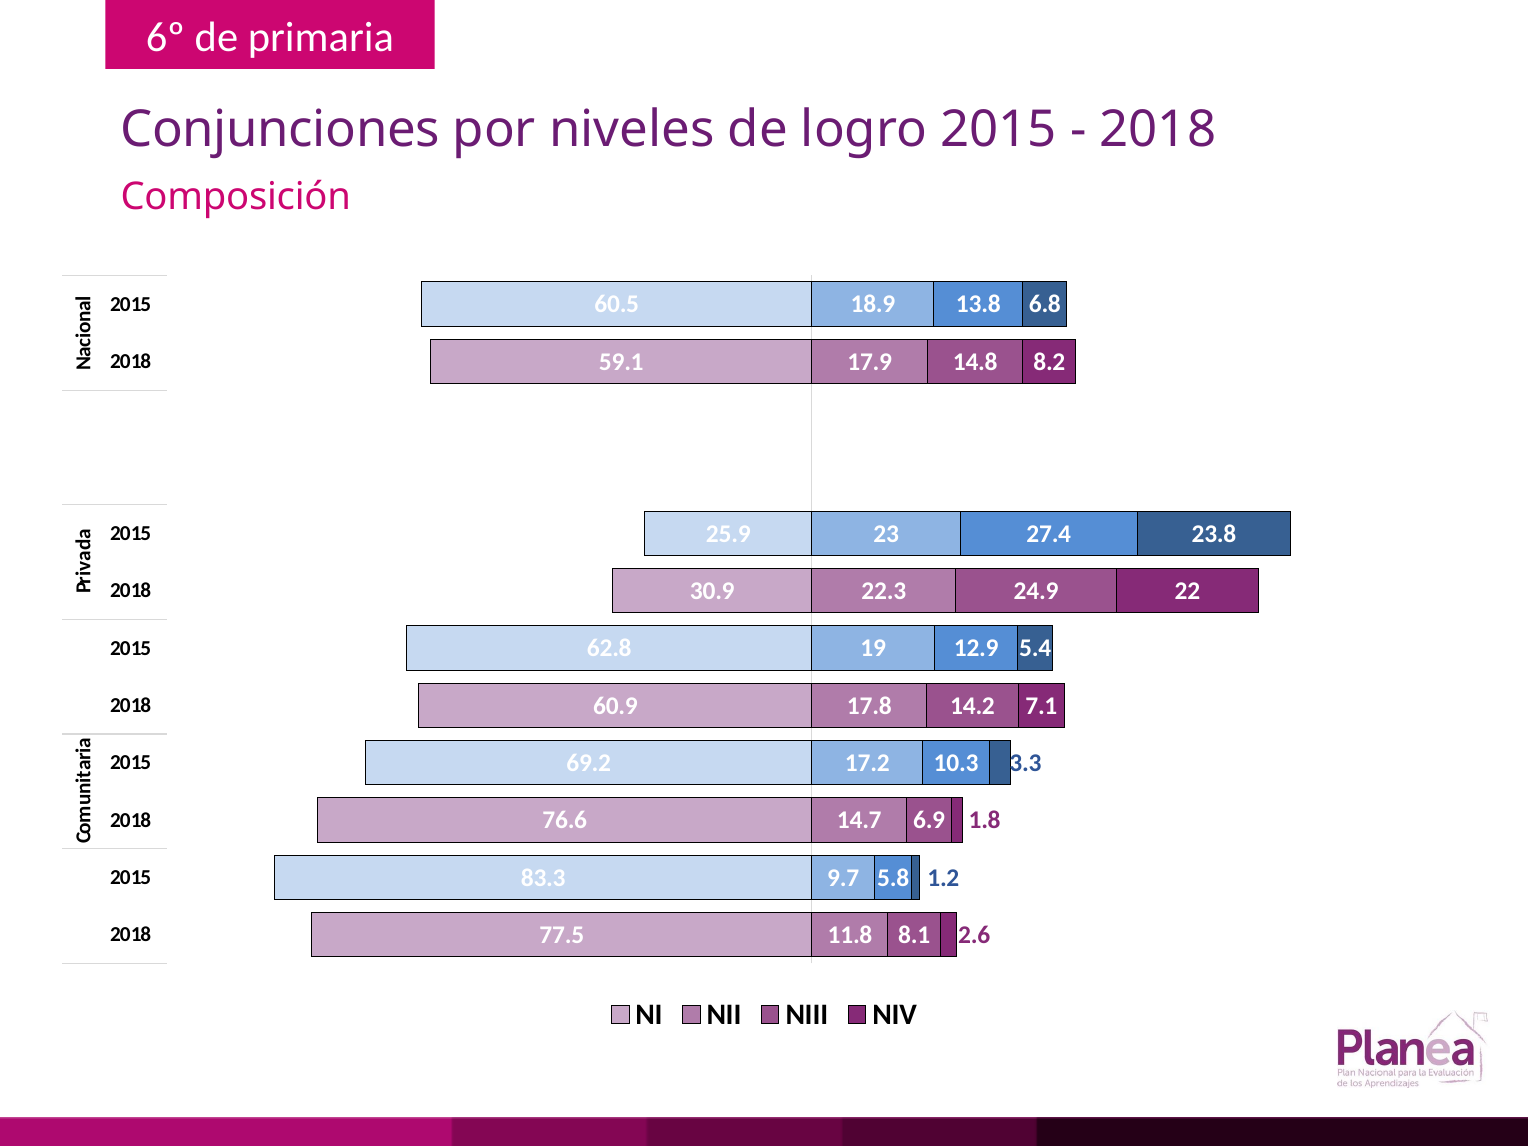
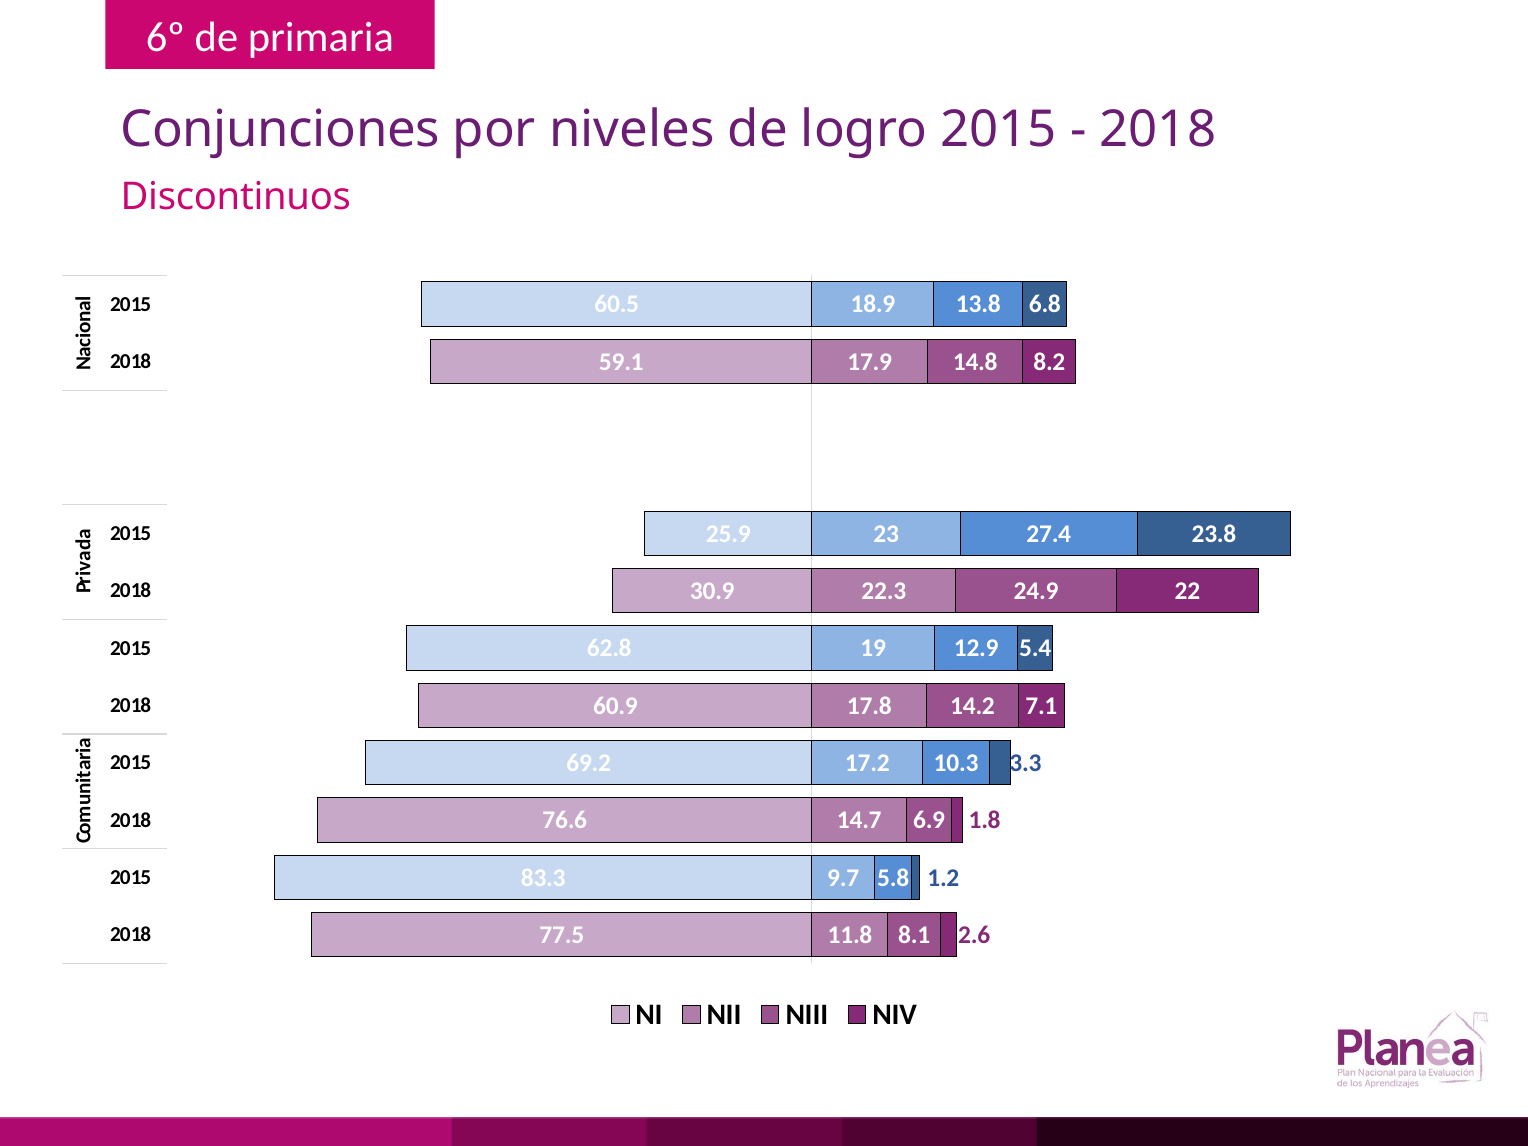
Composición: Composición -> Discontinuos (236, 197)
